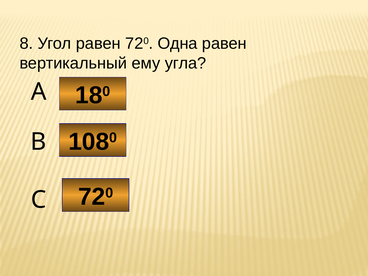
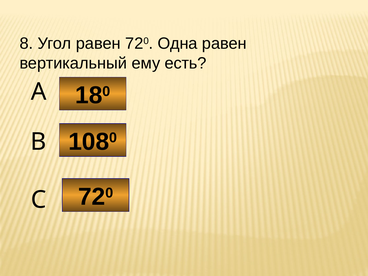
угла: угла -> есть (186, 63)
